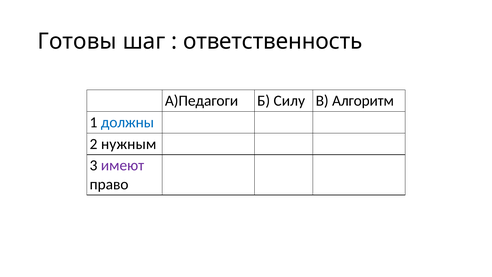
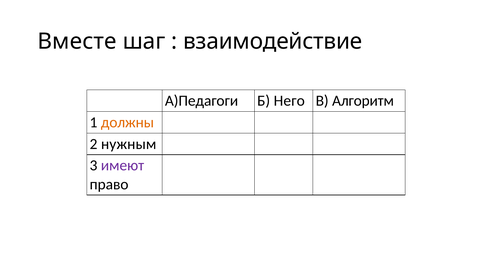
Готовы: Готовы -> Вместе (77, 41)
ответственность: ответственность -> взаимодействие (273, 41)
Силу: Силу -> Него (289, 101)
должны colour: blue -> orange (127, 122)
